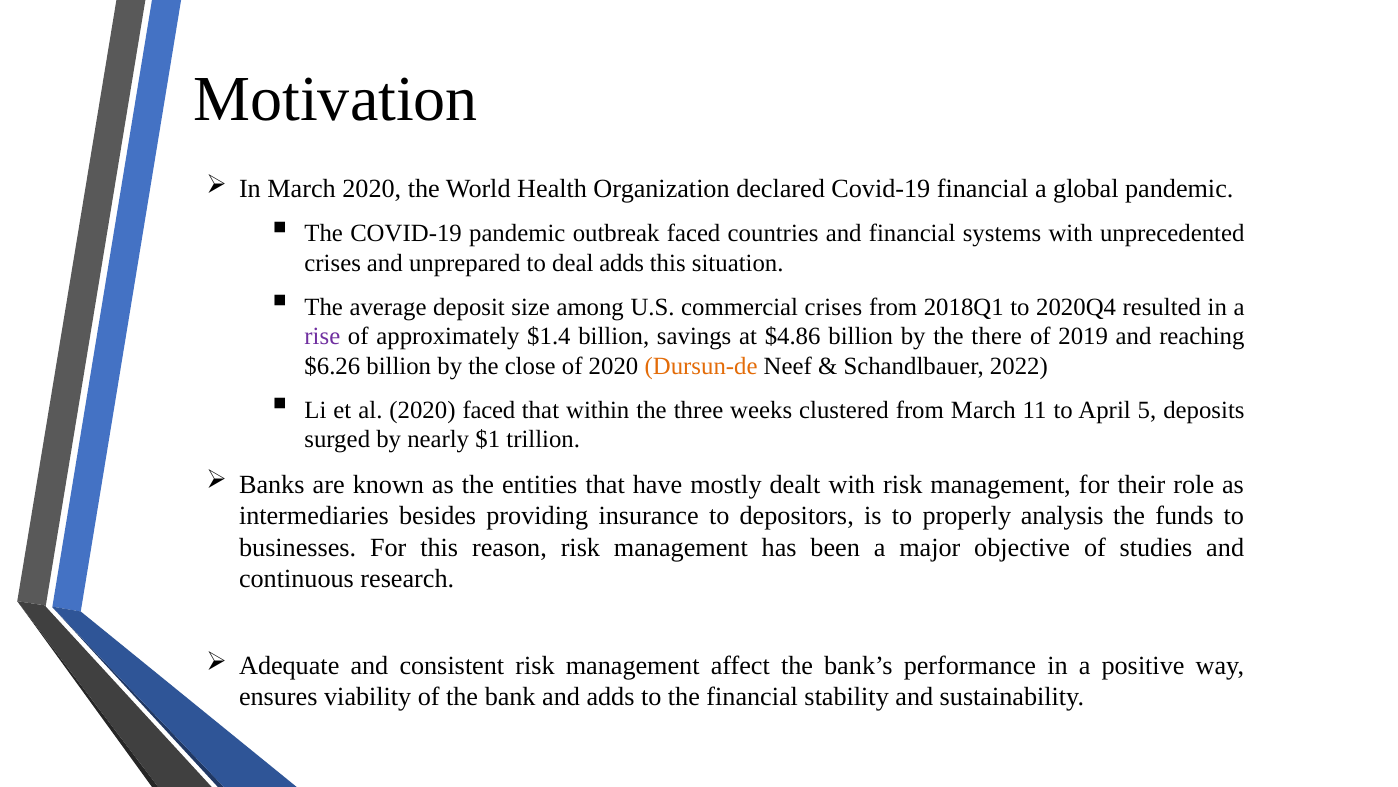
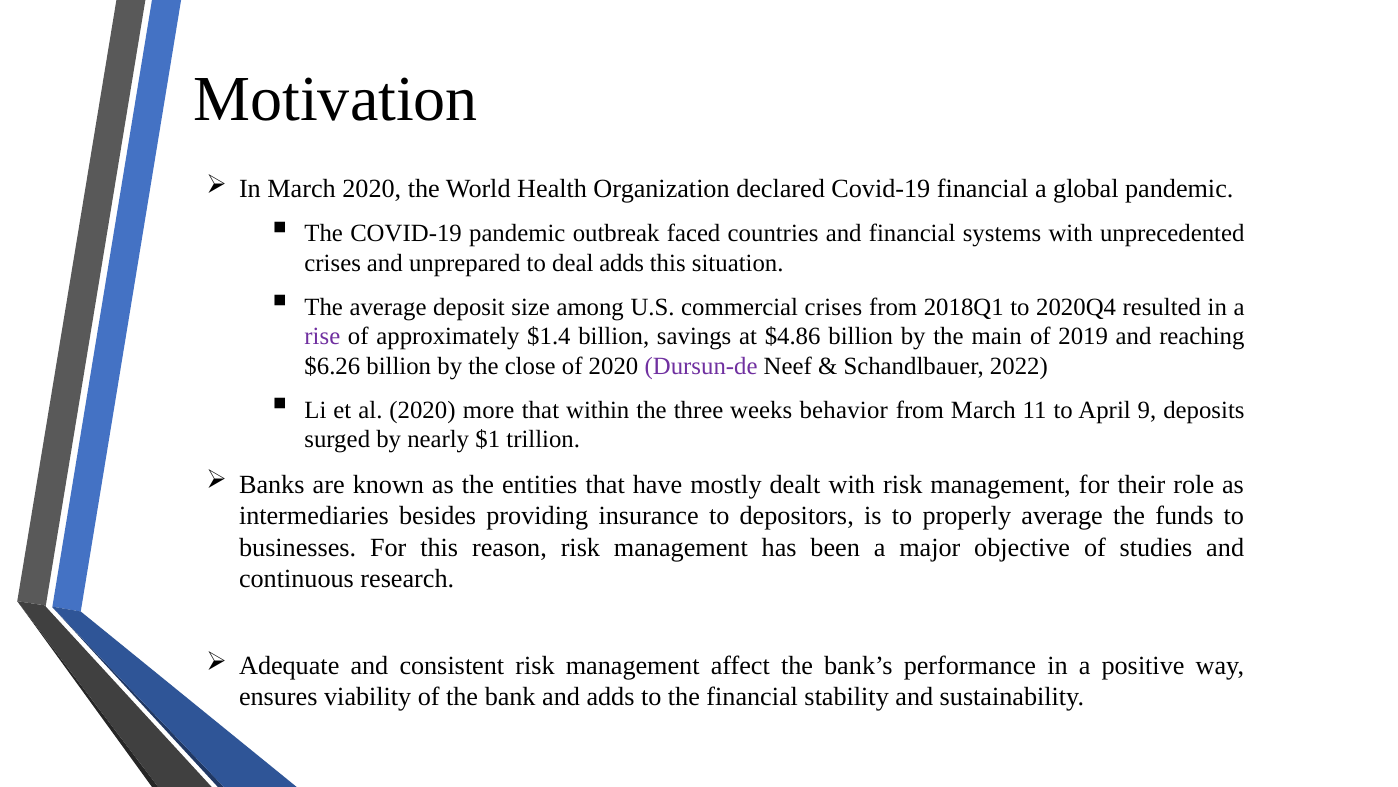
there: there -> main (997, 336)
Dursun-de colour: orange -> purple (701, 366)
2020 faced: faced -> more (489, 410)
clustered: clustered -> behavior (844, 410)
5: 5 -> 9 (1147, 410)
properly analysis: analysis -> average (1062, 515)
